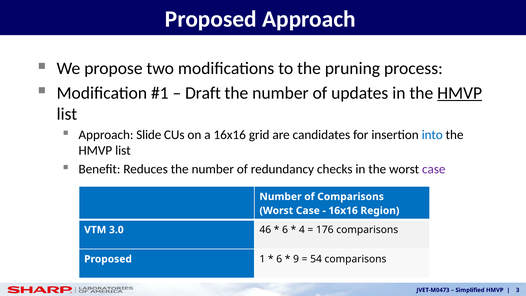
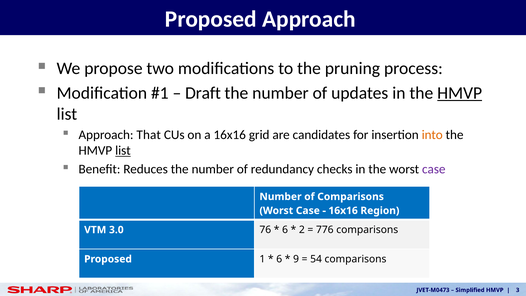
Slide: Slide -> That (149, 135)
into colour: blue -> orange (432, 135)
list underline: none -> present (123, 151)
46: 46 -> 76 (265, 230)
4: 4 -> 2 (302, 230)
176: 176 -> 776 (325, 230)
